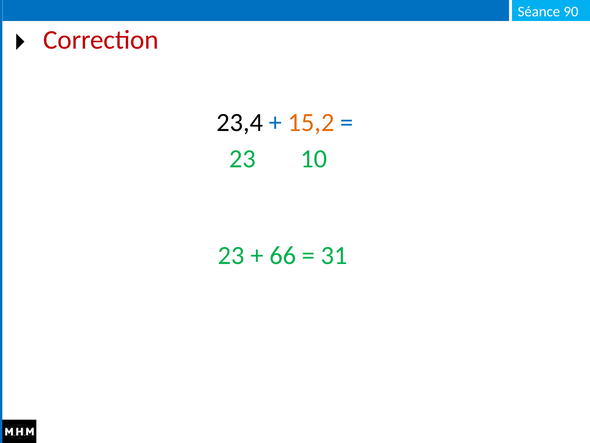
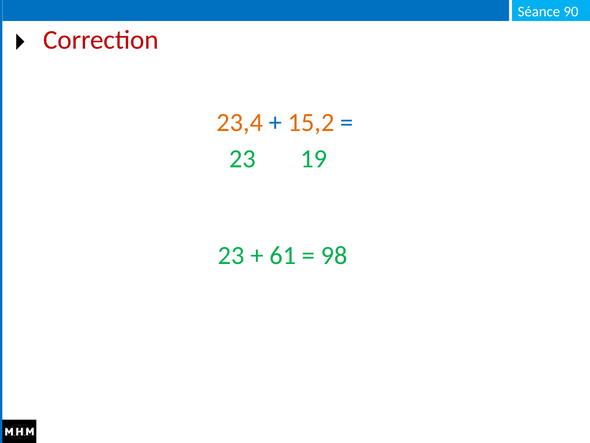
23,4 colour: black -> orange (240, 122)
10: 10 -> 19 (314, 159)
66: 66 -> 61 (283, 255)
31: 31 -> 98 (334, 255)
